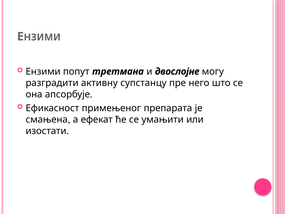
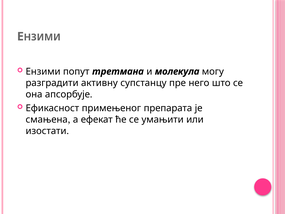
двослојне: двослојне -> молекула (177, 71)
